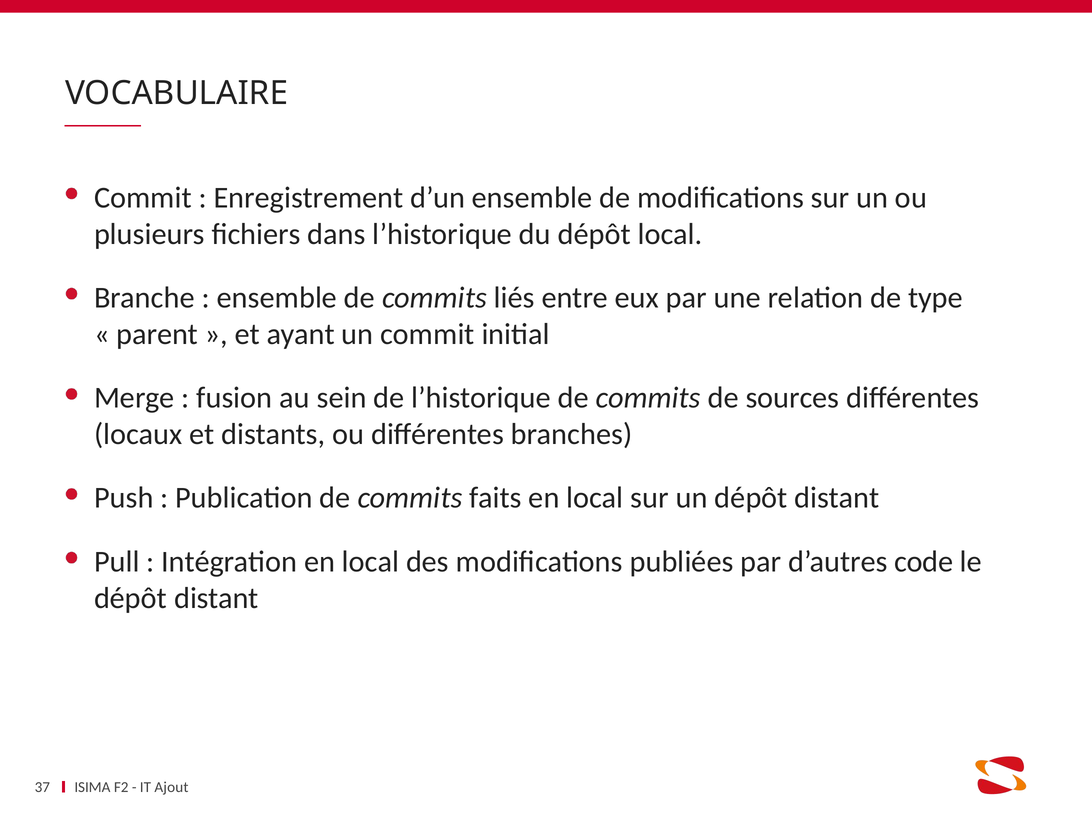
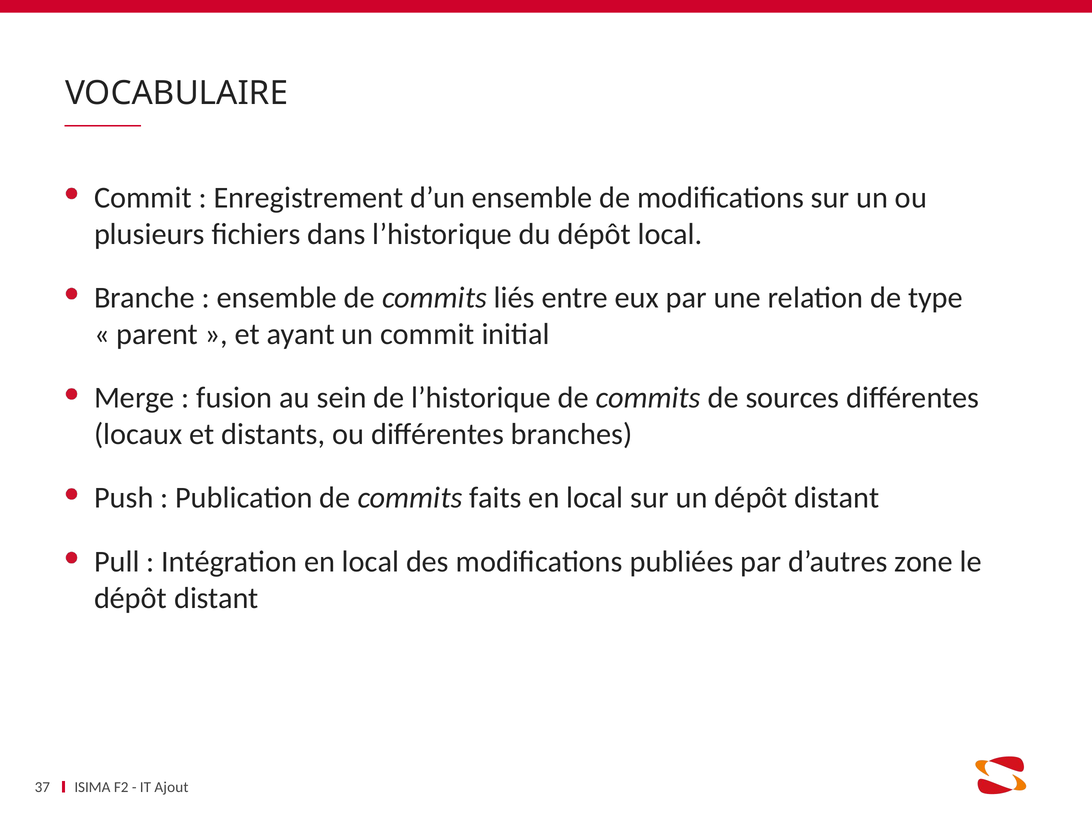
code: code -> zone (924, 562)
